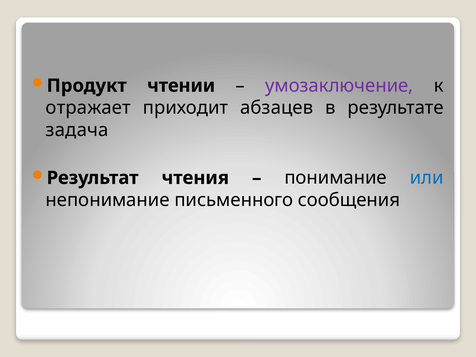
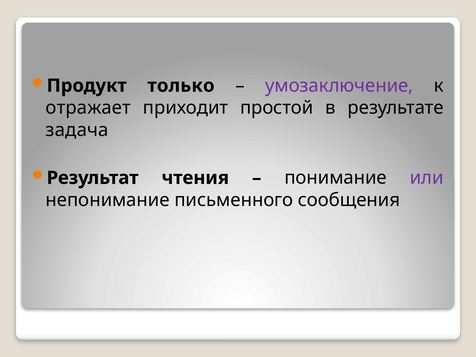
чтении: чтении -> только (181, 86)
абзацев: абзацев -> простой (277, 108)
или colour: blue -> purple (427, 178)
